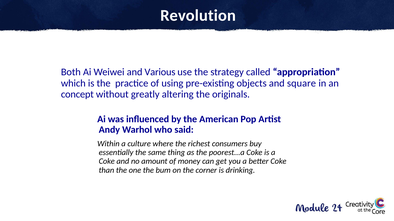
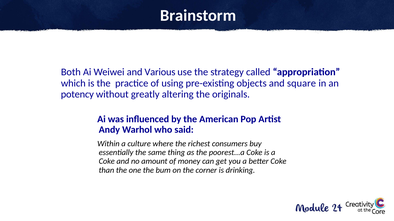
Revolution: Revolution -> Brainstorm (198, 16)
concept: concept -> potency (77, 94)
